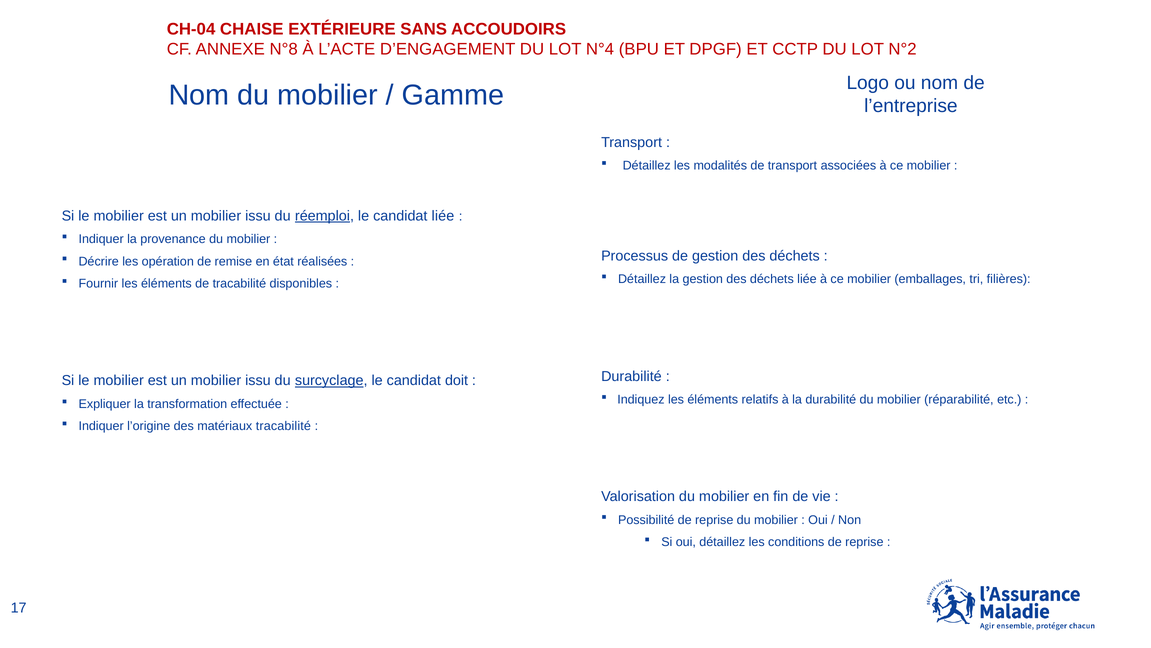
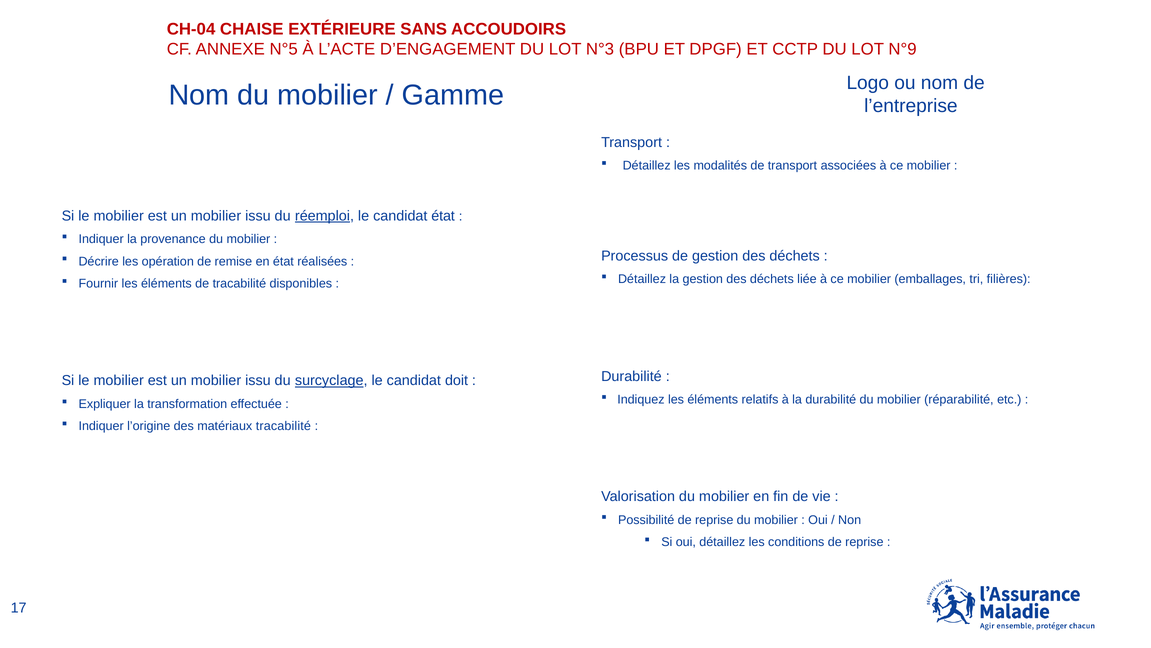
N°8: N°8 -> N°5 (284, 49)
N°4: N°4 -> N°3 (600, 49)
N°2: N°2 -> N°9 (903, 49)
candidat liée: liée -> état (443, 216)
